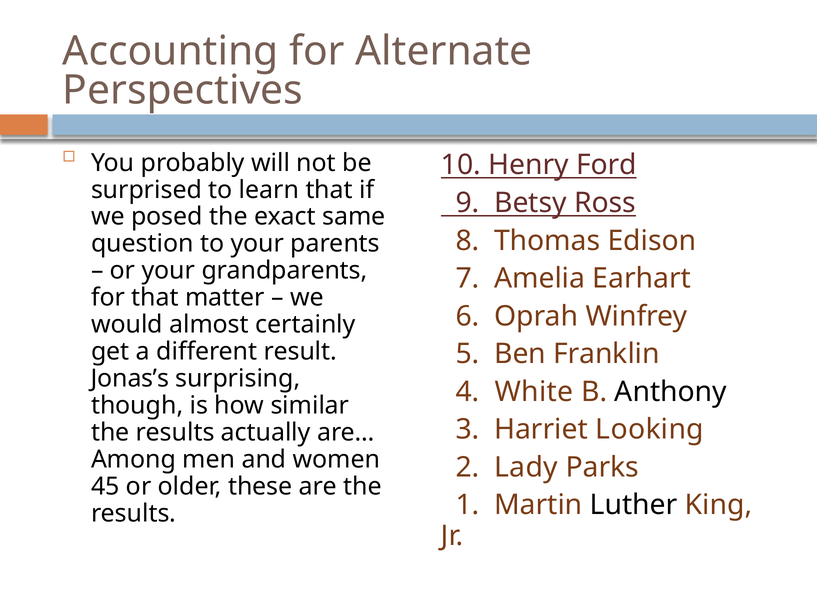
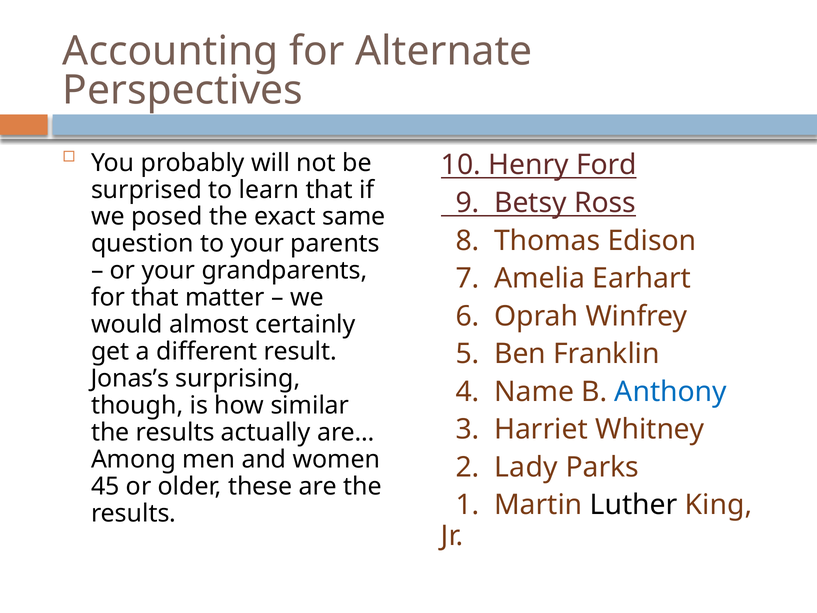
White: White -> Name (534, 392)
Anthony colour: black -> blue (671, 392)
Looking: Looking -> Whitney (650, 429)
